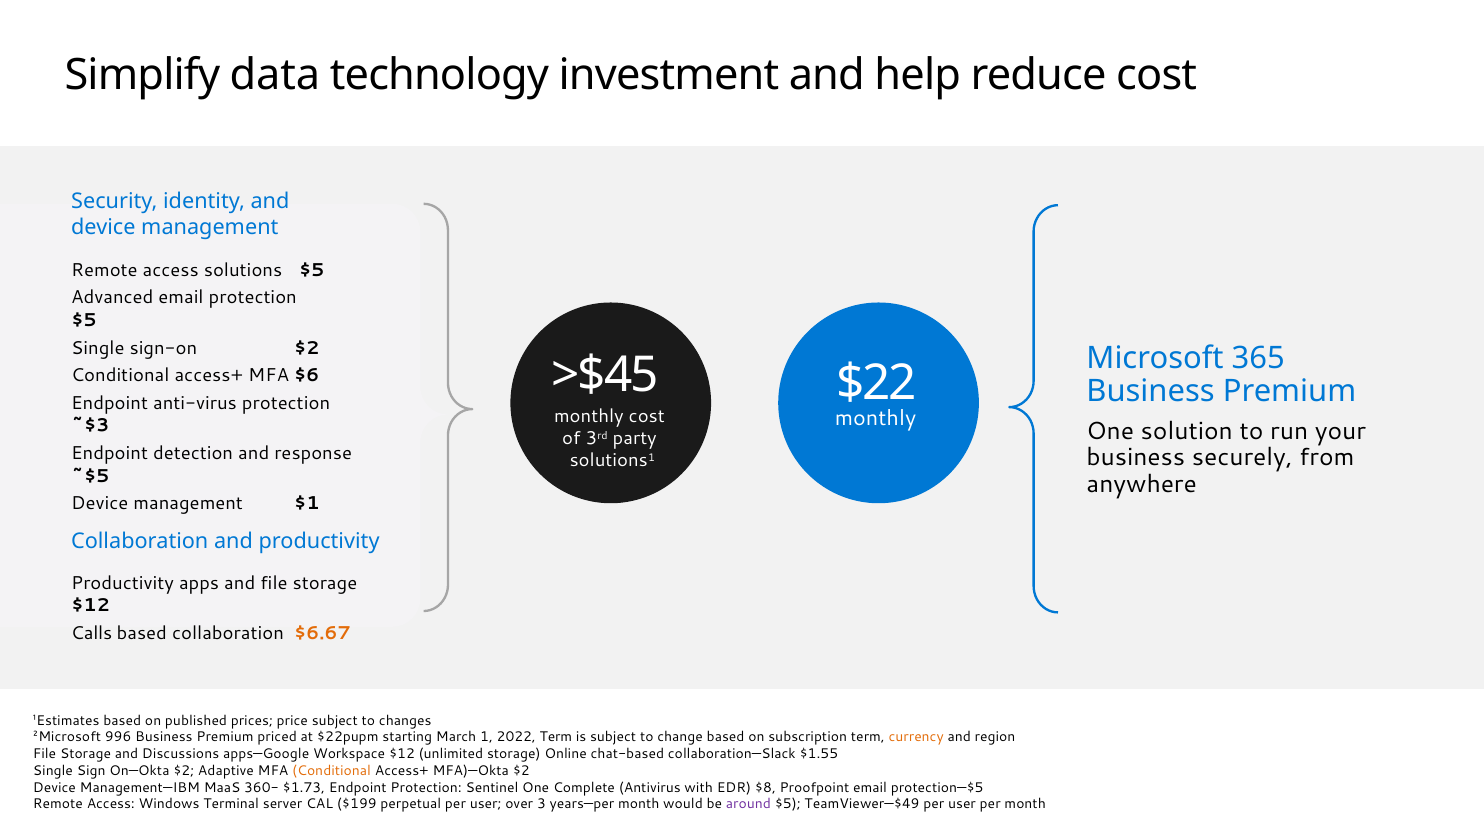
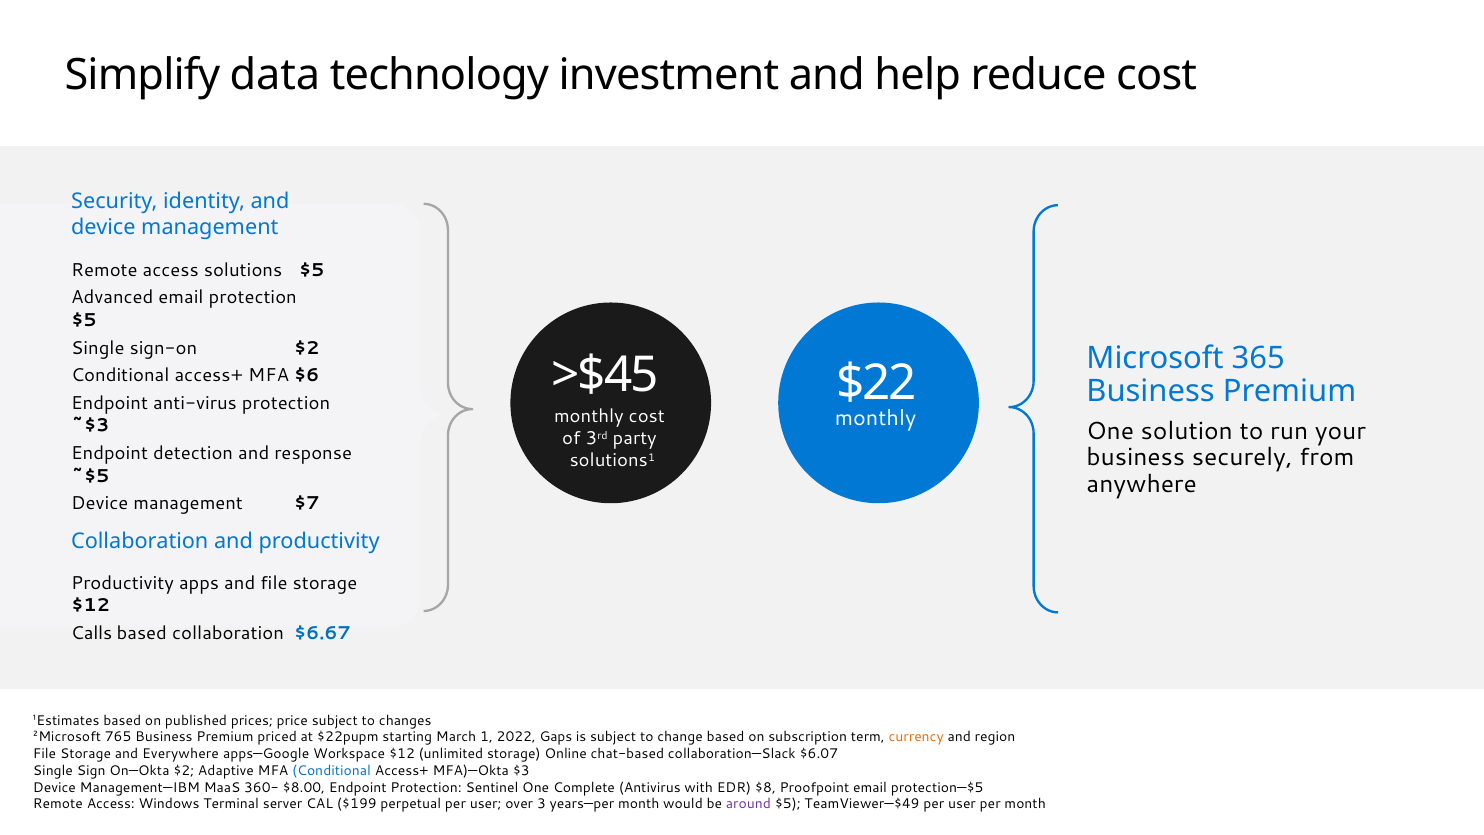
$1: $1 -> $7 (307, 504)
$6.67 colour: orange -> blue (322, 633)
996: 996 -> 765 (118, 737)
2022 Term: Term -> Gaps (556, 737)
Discussions: Discussions -> Everywhere (181, 754)
$1.55: $1.55 -> $6.07 (819, 754)
Conditional colour: orange -> blue (332, 770)
MFA)—Okta $2: $2 -> $3 (521, 770)
$1.73: $1.73 -> $8.00 (304, 787)
